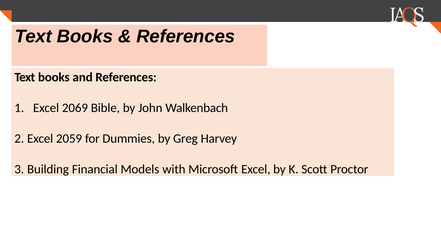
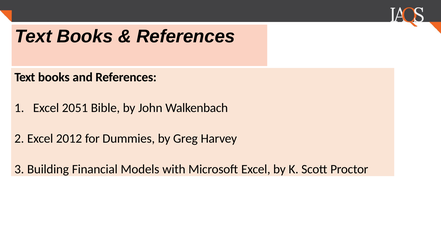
2069: 2069 -> 2051 (75, 108)
2059: 2059 -> 2012 (69, 139)
